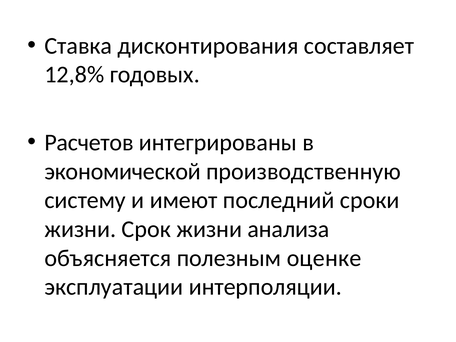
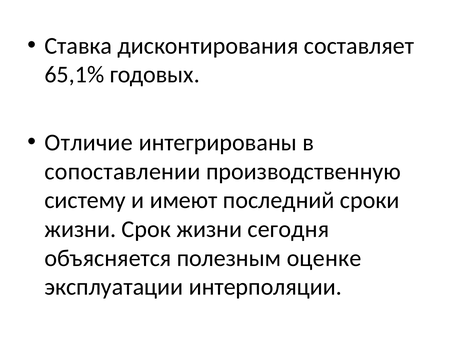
12,8%: 12,8% -> 65,1% (74, 75)
Расчетов: Расчетов -> Отличие (89, 143)
экономической: экономической -> сопоставлении (122, 171)
анализа: анализа -> сегодня (288, 229)
